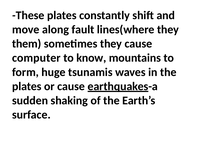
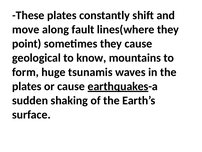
them: them -> point (27, 44)
computer: computer -> geological (36, 58)
